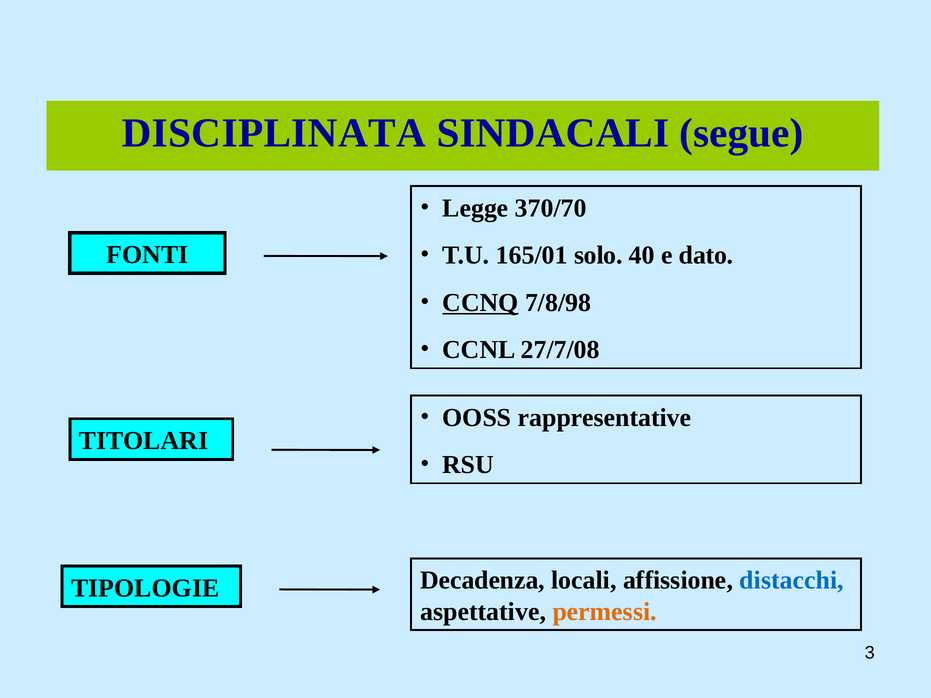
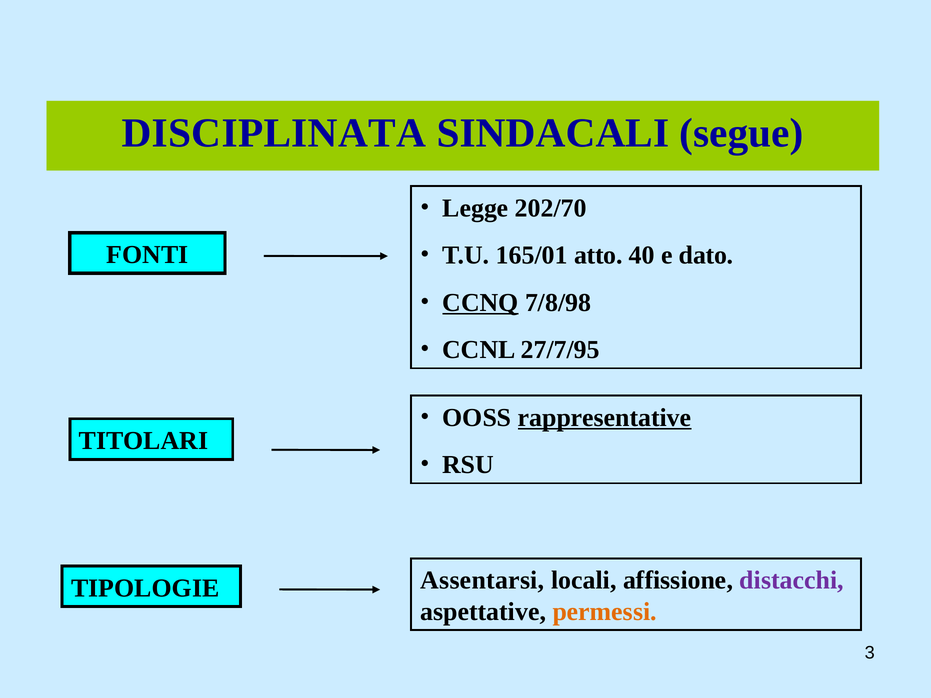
370/70: 370/70 -> 202/70 (551, 208)
solo: solo -> atto (598, 256)
27/7/08: 27/7/08 -> 27/7/95 (560, 350)
rappresentative underline: none -> present (605, 418)
Decadenza: Decadenza -> Assentarsi (482, 581)
distacchi colour: blue -> purple (792, 581)
